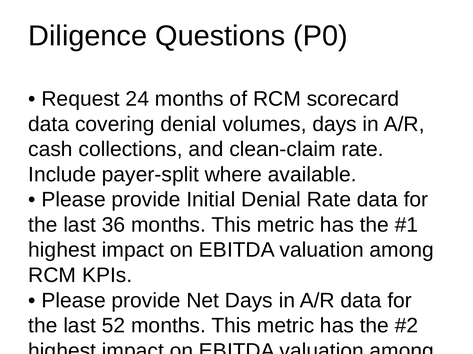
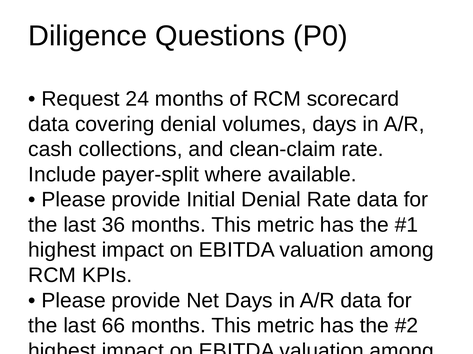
52: 52 -> 66 (114, 326)
